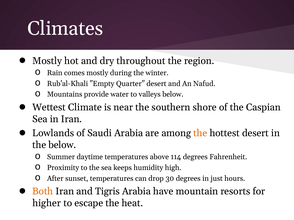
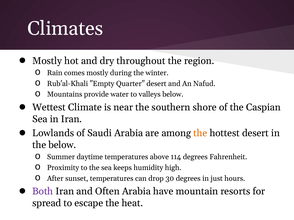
Both colour: orange -> purple (43, 192)
Tigris: Tigris -> Often (107, 192)
higher: higher -> spread (47, 204)
